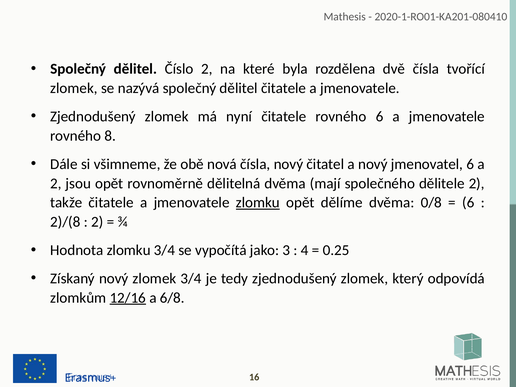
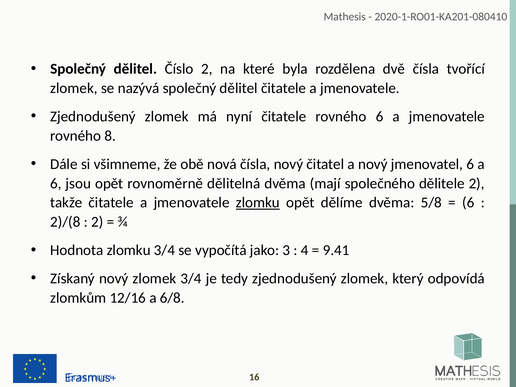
2: 2 -> 6 (56, 183)
0/8: 0/8 -> 5/8 (431, 203)
0.25: 0.25 -> 9.41 (336, 250)
12/16 underline: present -> none (128, 298)
